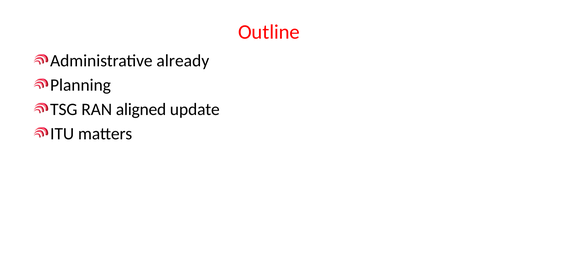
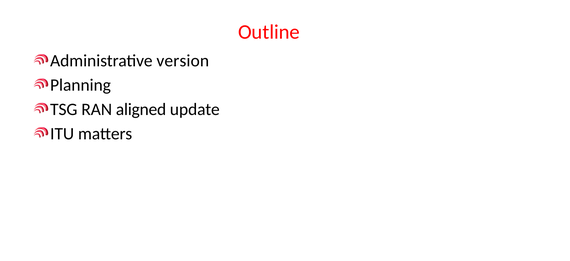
already: already -> version (183, 61)
